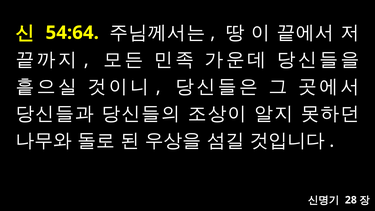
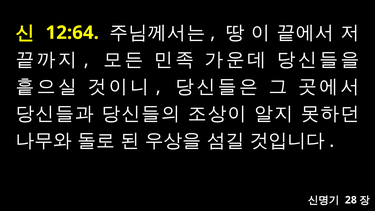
54:64: 54:64 -> 12:64 (72, 33)
